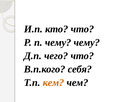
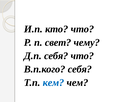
п чему: чему -> свет (58, 42)
Д.п чего: чего -> себя (56, 56)
кем colour: orange -> blue (53, 83)
